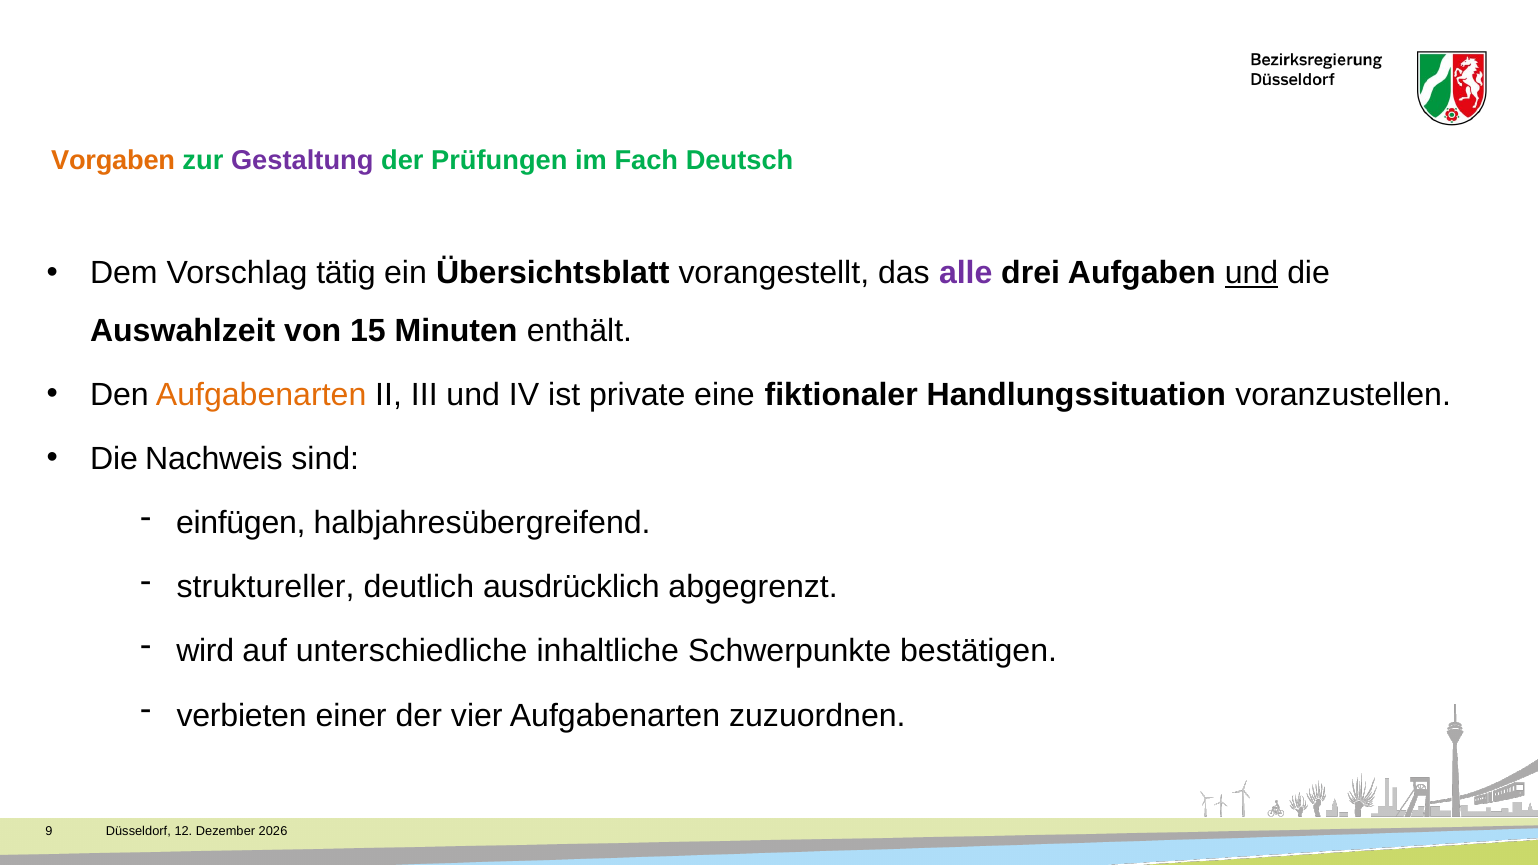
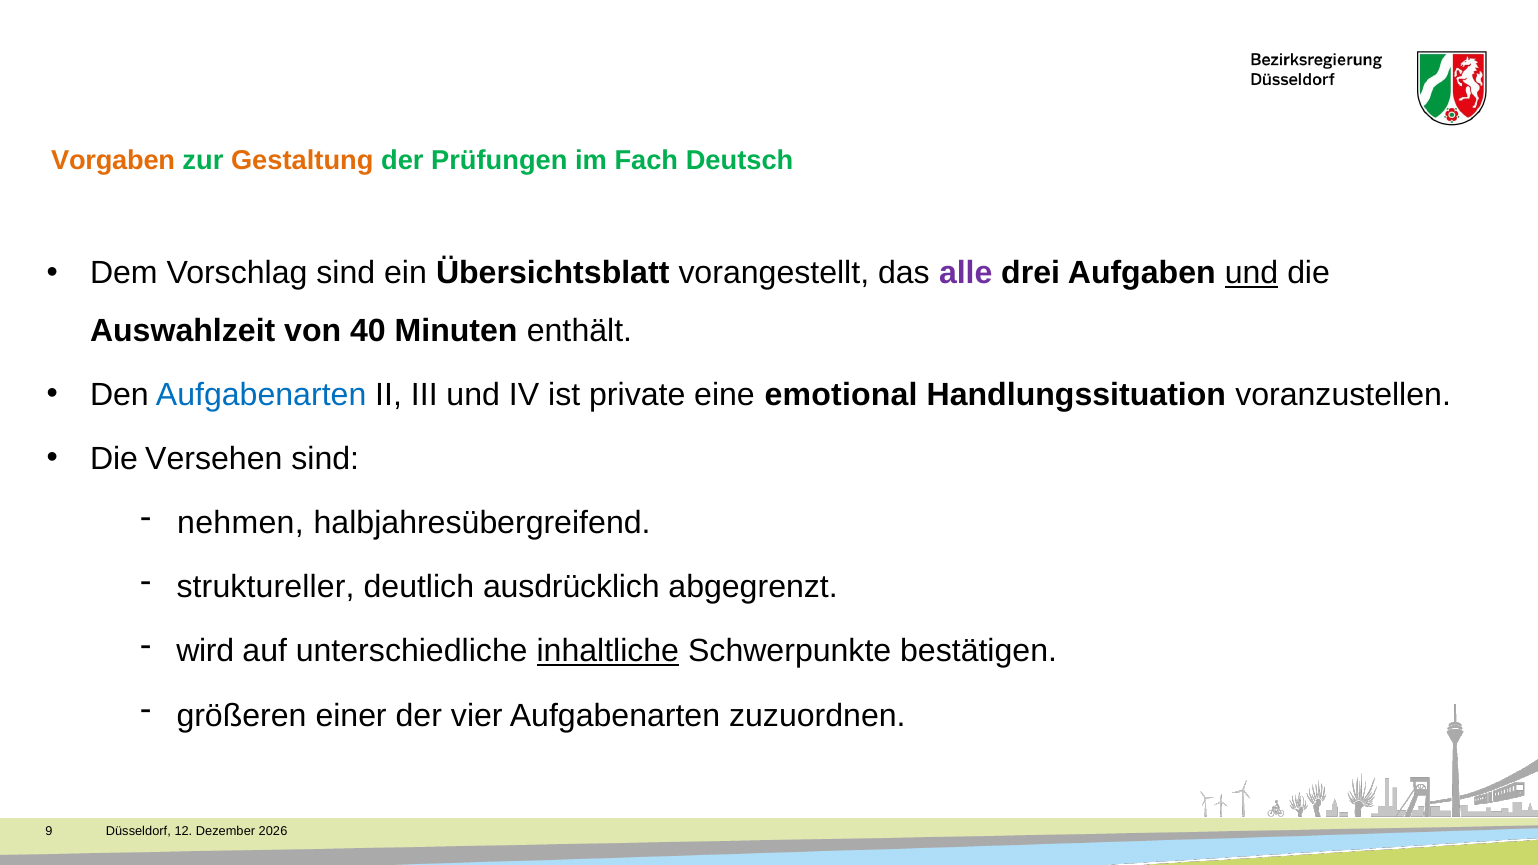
Gestaltung colour: purple -> orange (302, 160)
Vorschlag tätig: tätig -> sind (346, 273)
15: 15 -> 40 (368, 331)
Aufgabenarten colour: orange -> blue (261, 395)
fiktionaler: fiktionaler -> emotional (841, 395)
Nachweis: Nachweis -> Versehen (214, 459)
einfügen: einfügen -> nehmen (240, 523)
inhaltliche underline: none -> present (608, 651)
verbieten: verbieten -> größeren (242, 716)
